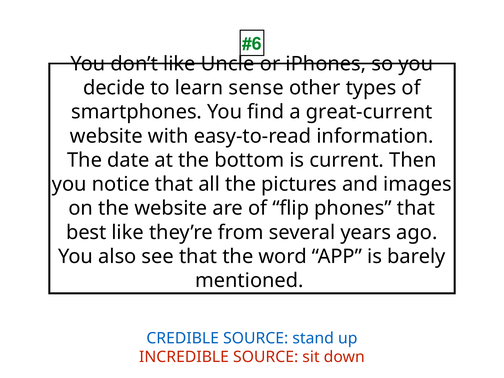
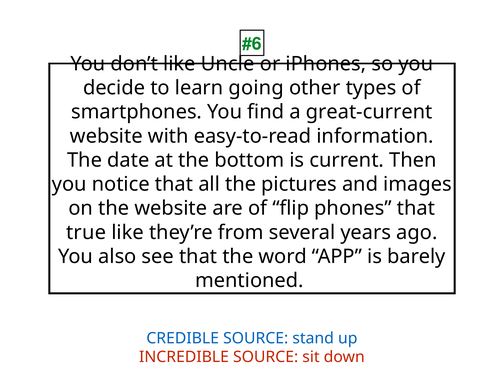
sense: sense -> going (256, 88)
best: best -> true (86, 232)
